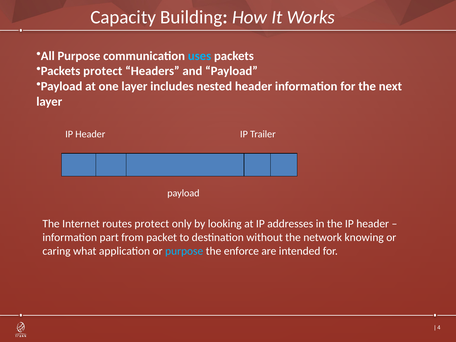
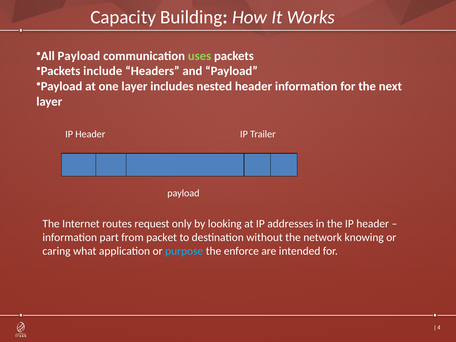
All Purpose: Purpose -> Payload (79, 56)
uses colour: light blue -> light green (200, 56)
Packets protect: protect -> include (103, 71)
routes protect: protect -> request (152, 224)
